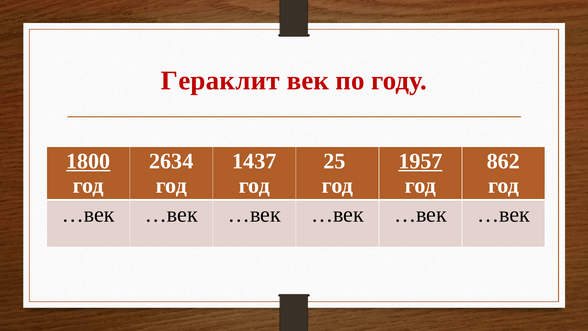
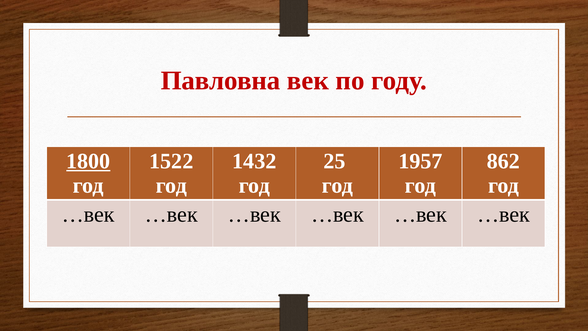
Гераклит: Гераклит -> Павловна (221, 81)
2634: 2634 -> 1522 (171, 161)
1437: 1437 -> 1432 (254, 161)
1957 underline: present -> none (420, 161)
